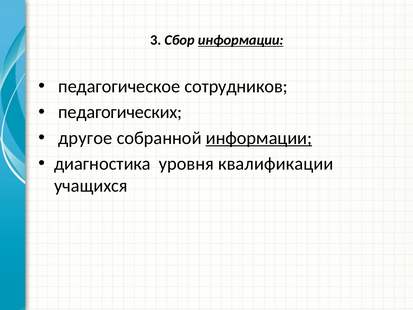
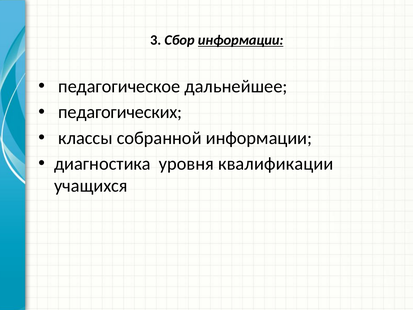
сотрудников: сотрудников -> дальнейшее (236, 86)
другое: другое -> классы (85, 138)
информации underline: present -> none (259, 138)
